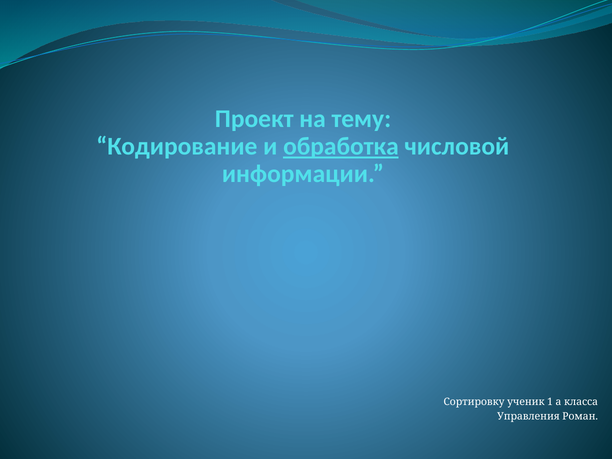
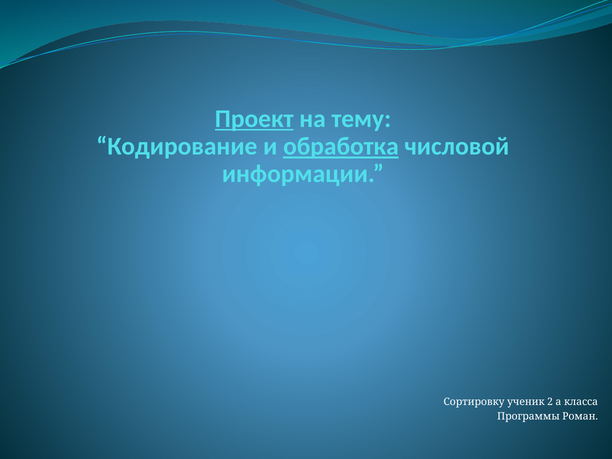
Проект underline: none -> present (254, 119)
1: 1 -> 2 (550, 402)
Управления: Управления -> Программы (528, 416)
